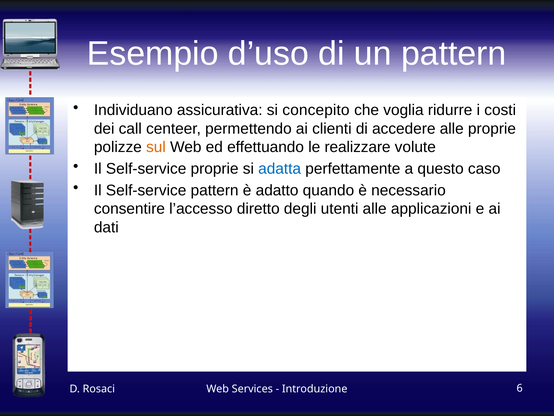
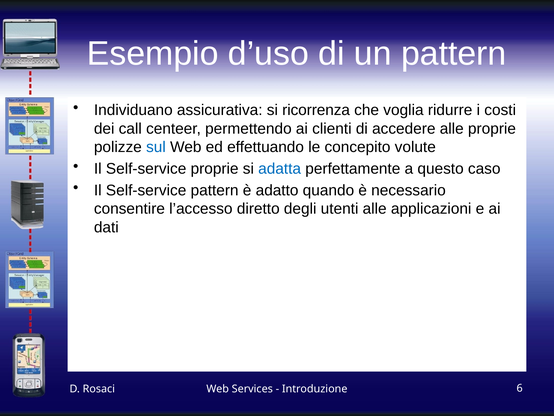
concepito: concepito -> ricorrenza (316, 110)
sul colour: orange -> blue (156, 147)
realizzare: realizzare -> concepito (357, 147)
